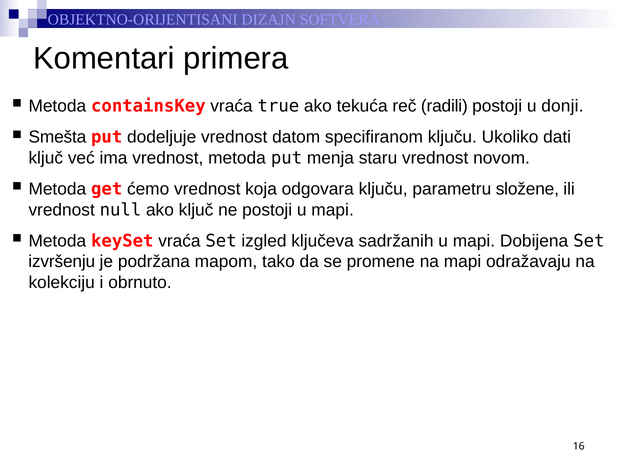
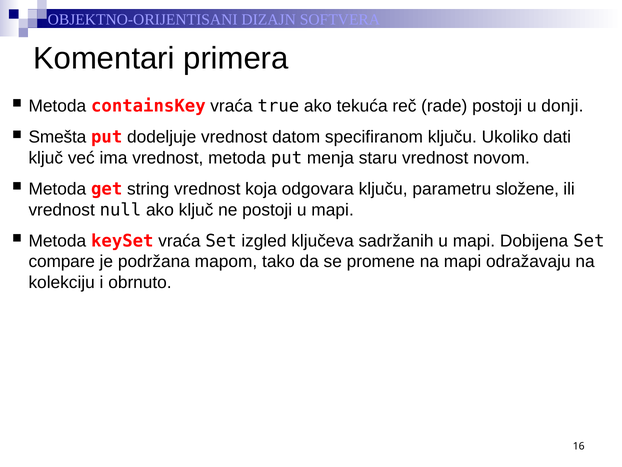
radili: radili -> rade (444, 106)
ćemo: ćemo -> string (148, 189)
izvršenju: izvršenju -> compare (62, 261)
